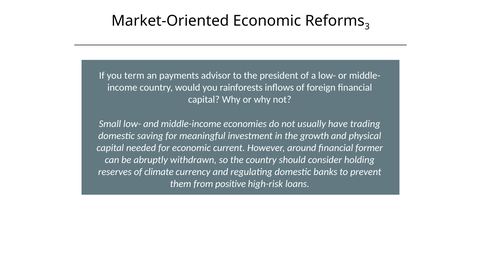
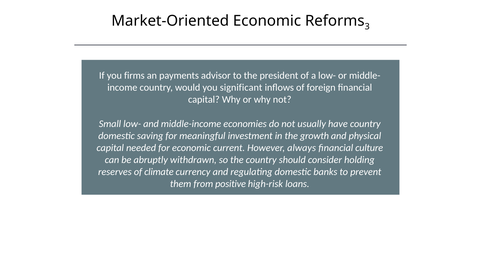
term: term -> firms (134, 75)
rainforests: rainforests -> significant (241, 87)
have trading: trading -> country (365, 124)
around: around -> always (302, 148)
former: former -> culture (369, 148)
